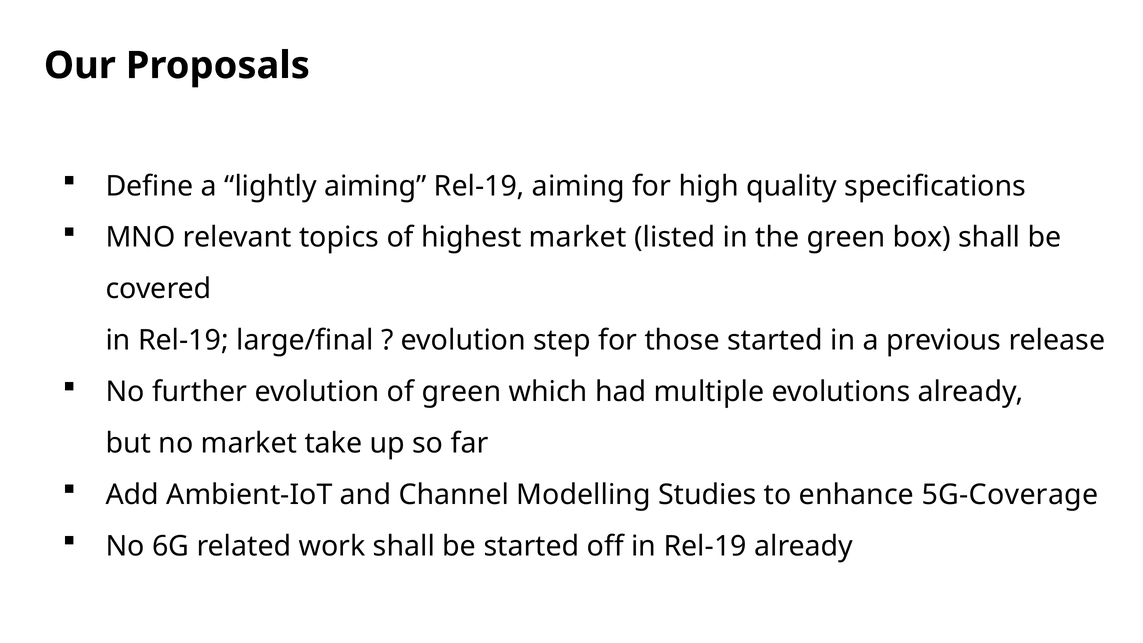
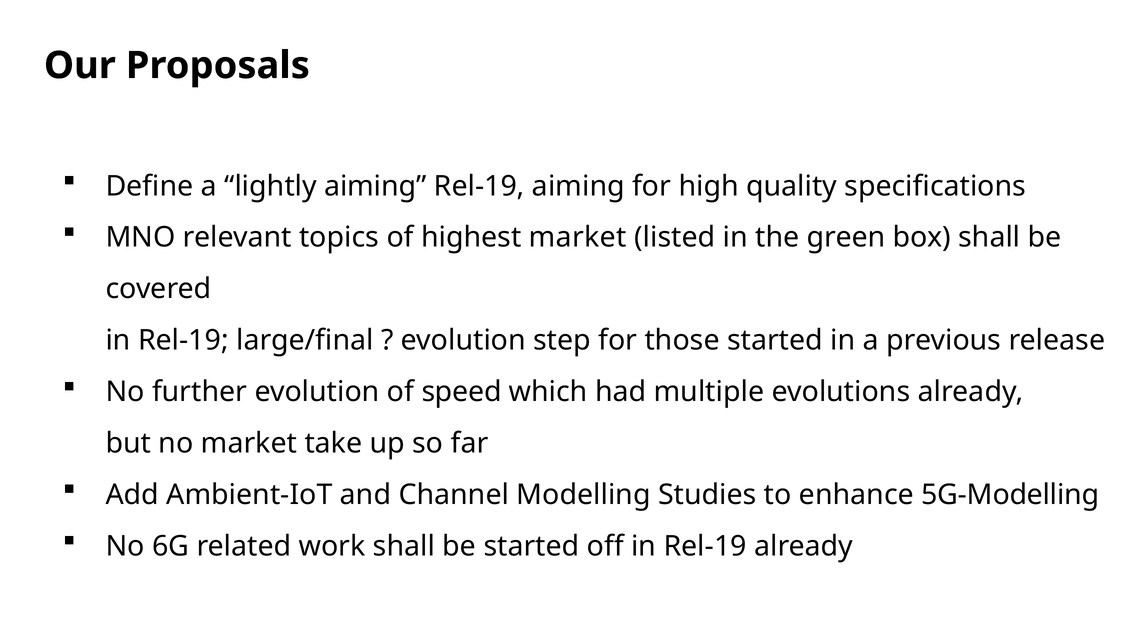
of green: green -> speed (462, 392)
5G-Coverage: 5G-Coverage -> 5G-Modelling (1010, 495)
